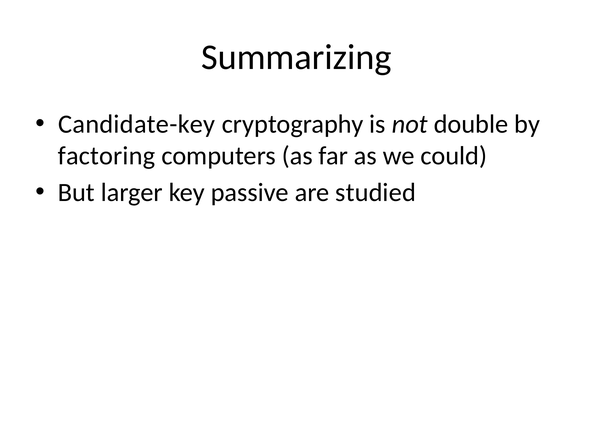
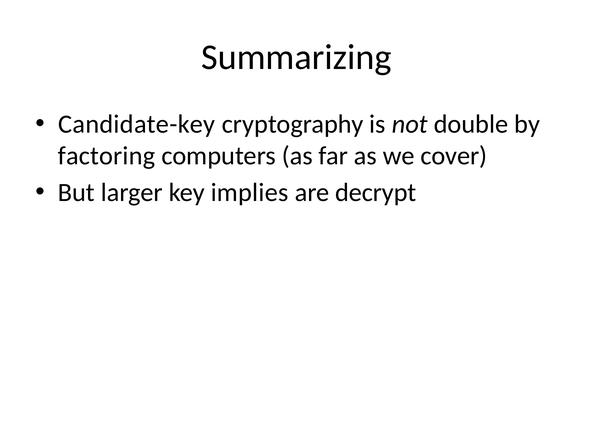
could: could -> cover (454, 156)
passive: passive -> implies (250, 193)
studied: studied -> decrypt (376, 193)
